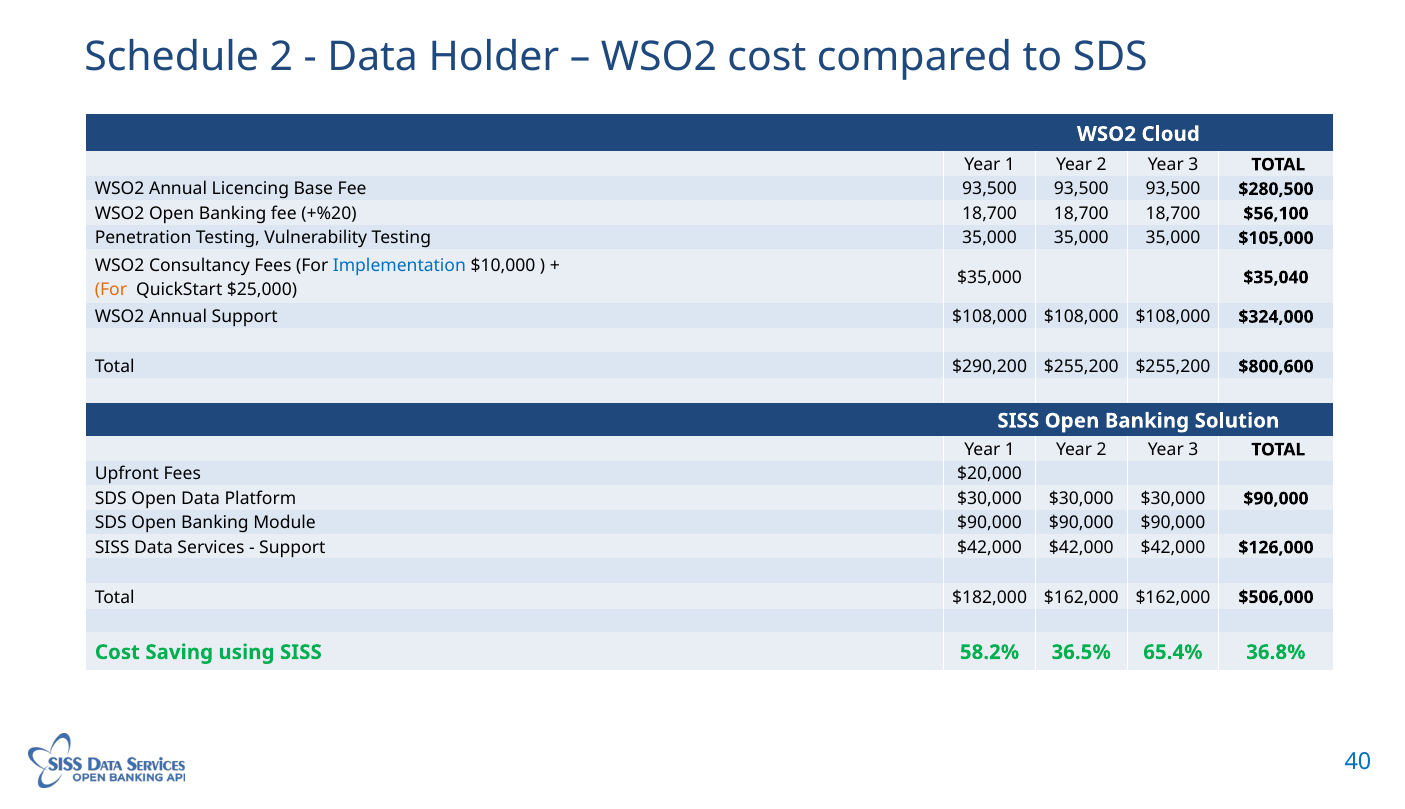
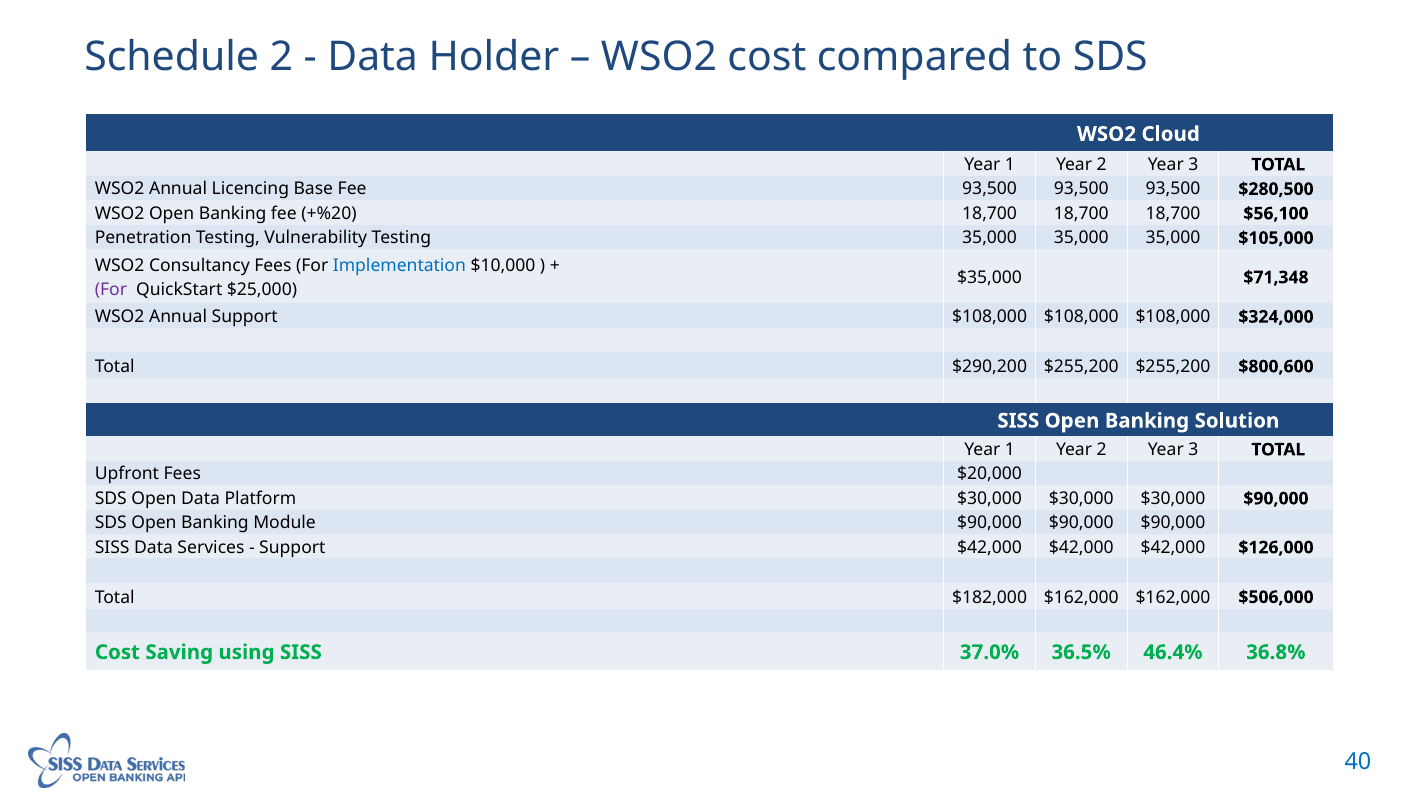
$35,040: $35,040 -> $71,348 (1276, 278)
For colour: orange -> purple (111, 290)
58.2%: 58.2% -> 37.0% (990, 652)
65.4%: 65.4% -> 46.4% (1173, 652)
